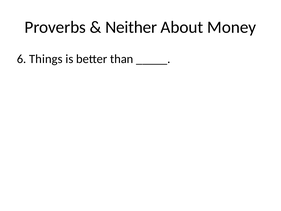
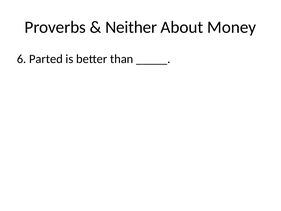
Things: Things -> Parted (46, 59)
